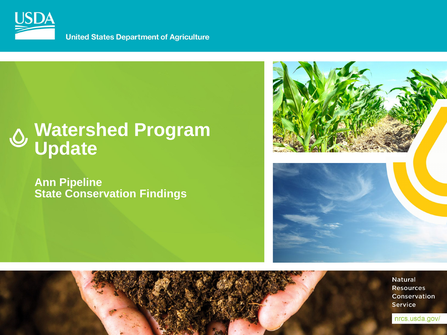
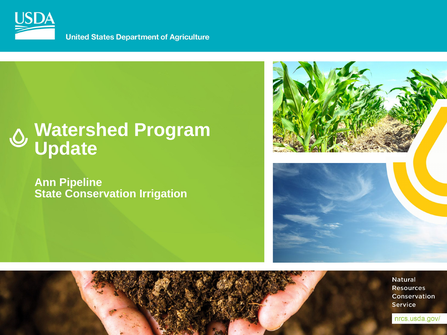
Findings: Findings -> Irrigation (163, 194)
